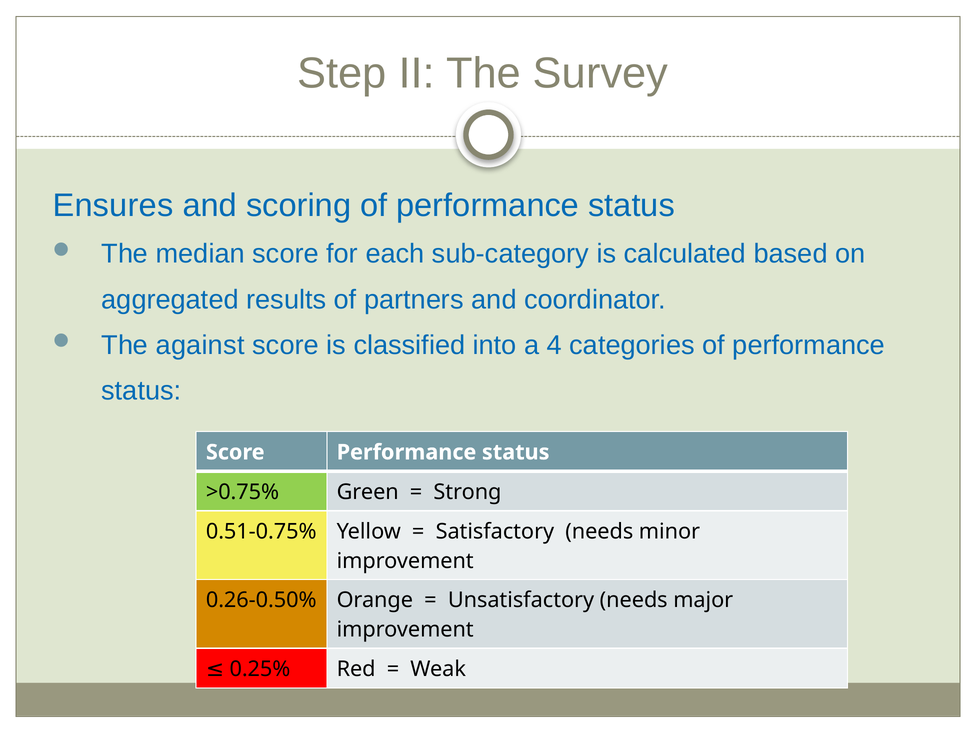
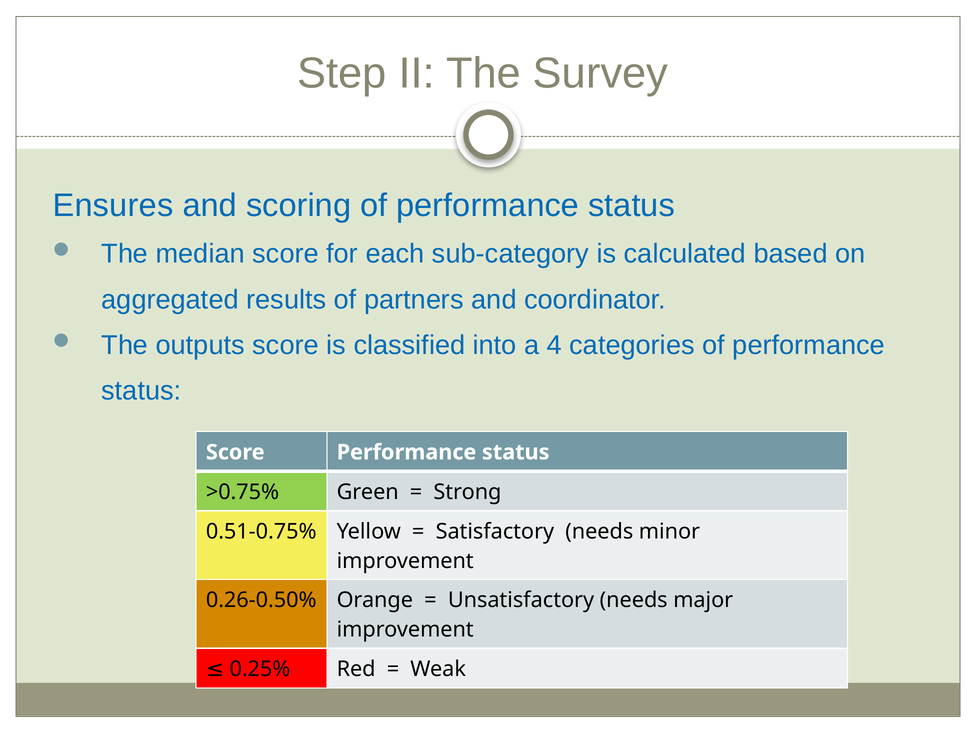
against: against -> outputs (200, 345)
